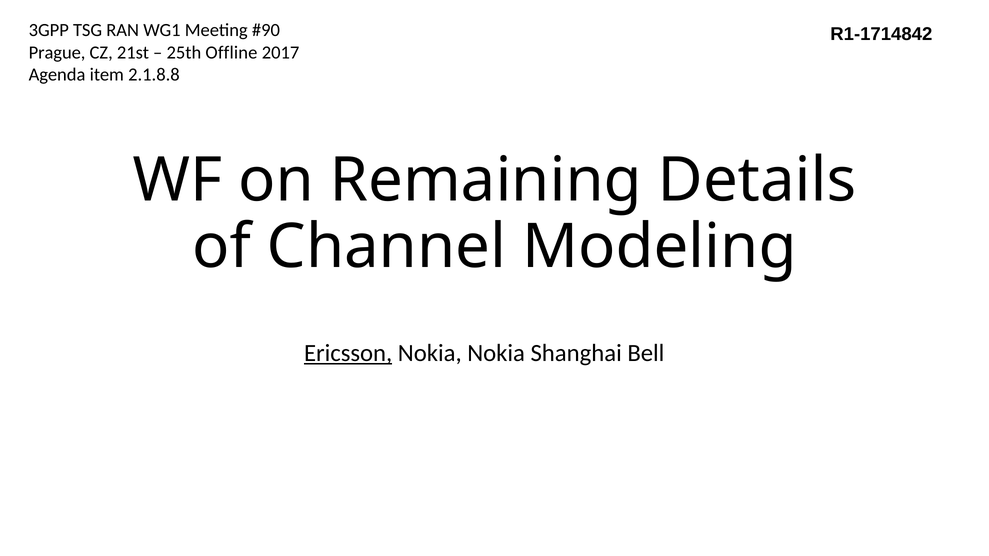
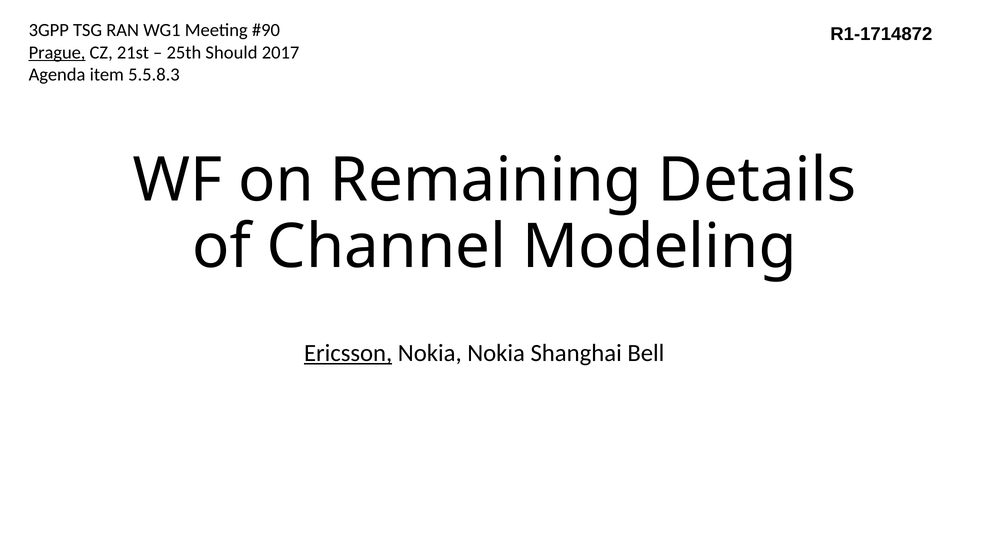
R1-1714842: R1-1714842 -> R1-1714872 (881, 34)
Prague underline: none -> present (57, 52)
Offline: Offline -> Should (231, 52)
2.1.8.8: 2.1.8.8 -> 5.5.8.3 (154, 75)
